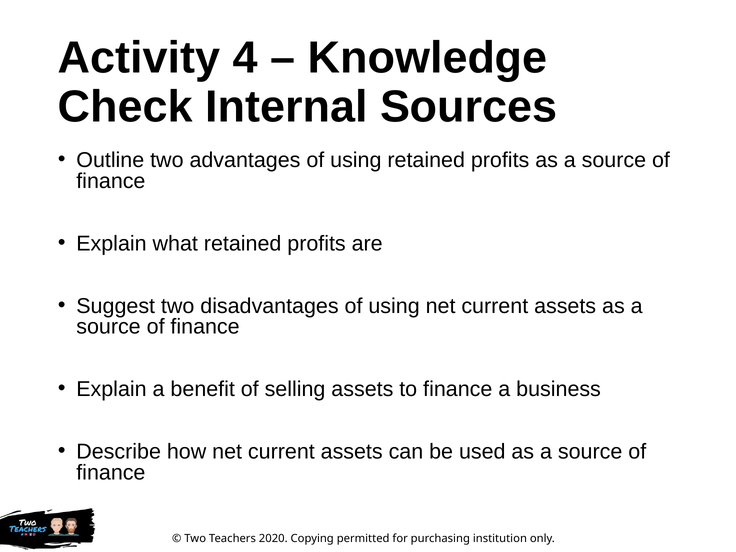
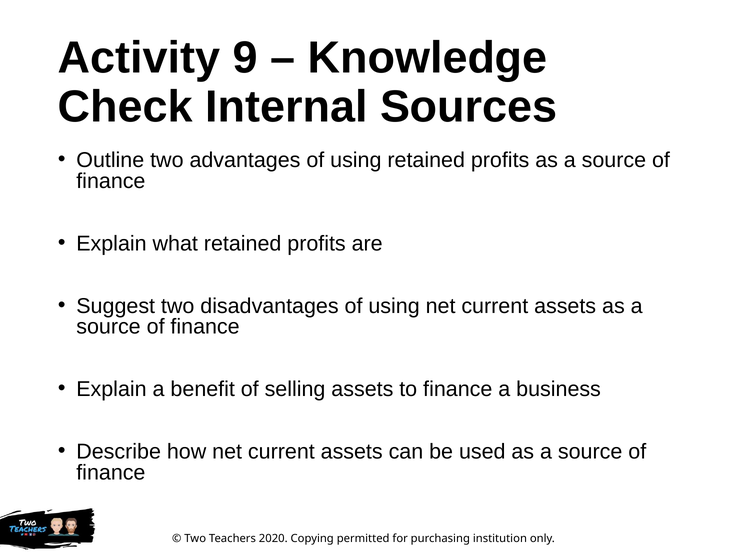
4: 4 -> 9 (245, 58)
